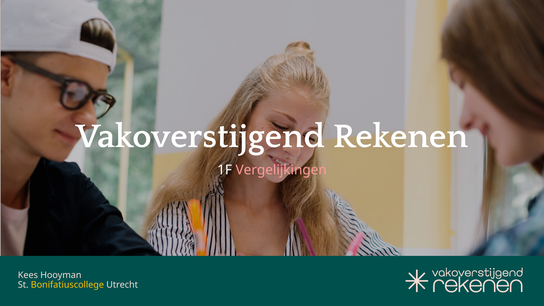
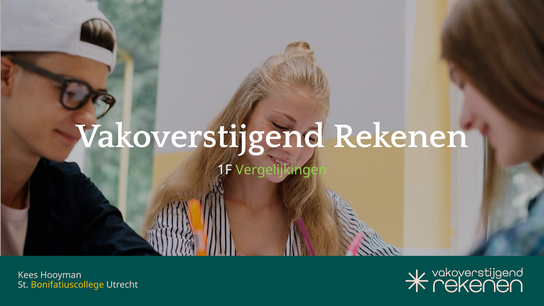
Vergelijkingen colour: pink -> light green (281, 170)
